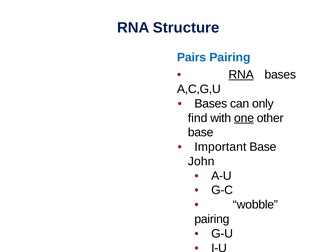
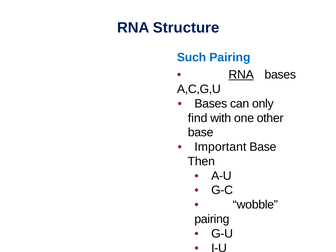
Pairs: Pairs -> Such (192, 57)
one underline: present -> none (244, 118)
John: John -> Then (201, 161)
